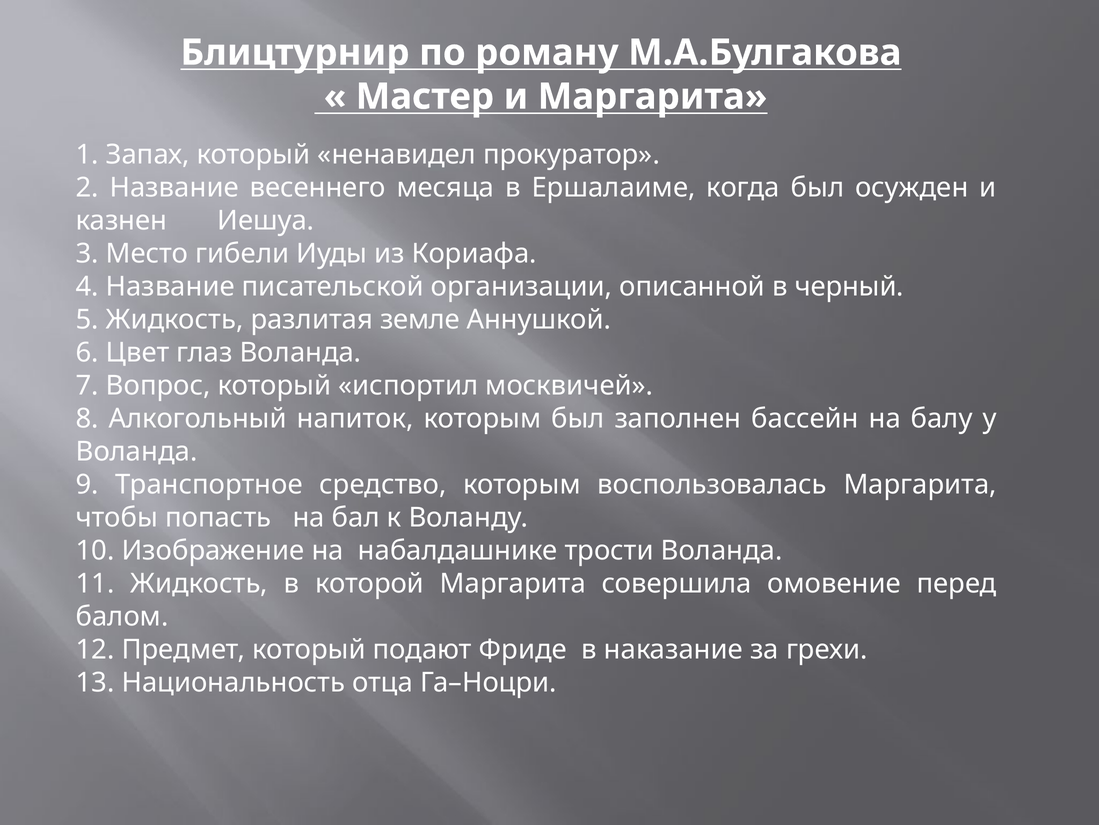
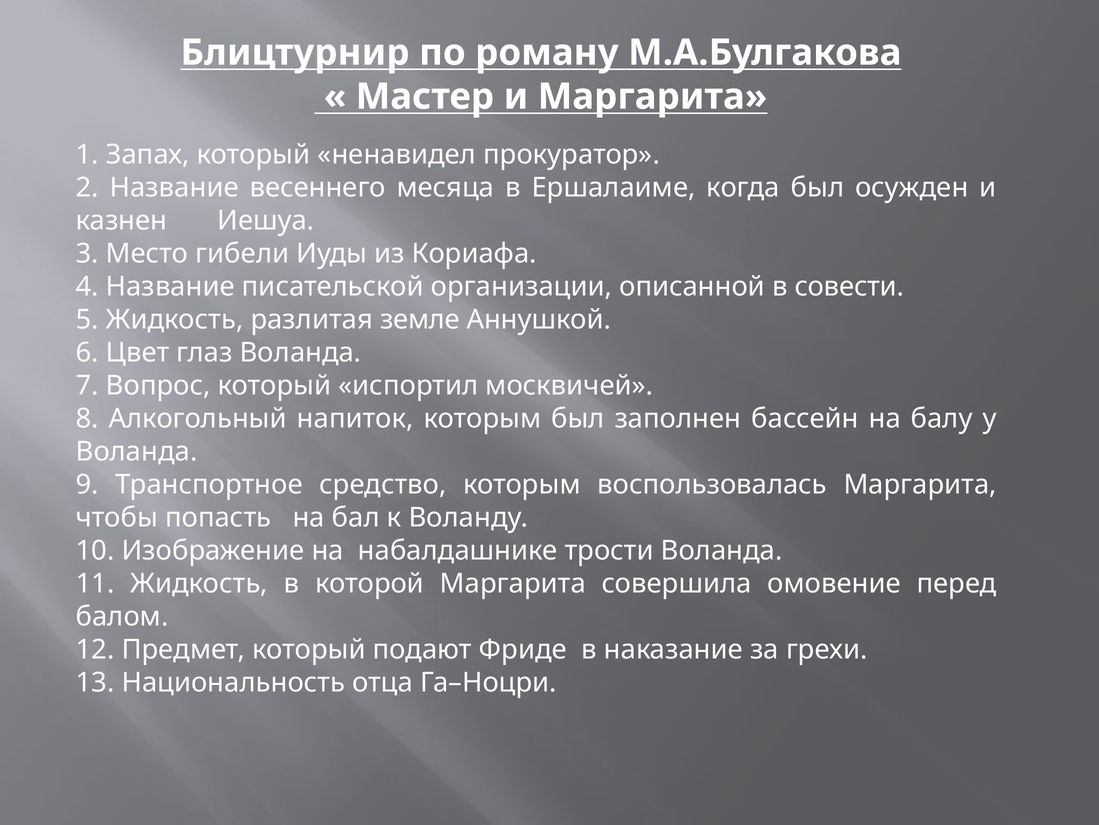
черный: черный -> совести (849, 286)
